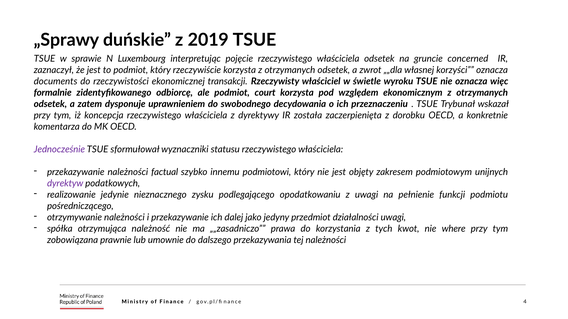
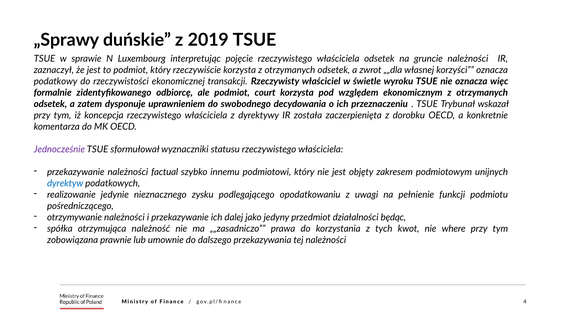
gruncie concerned: concerned -> należności (468, 59)
documents: documents -> podatkowy (56, 82)
dyrektyw colour: purple -> blue (65, 184)
działalności uwagi: uwagi -> będąc (393, 218)
